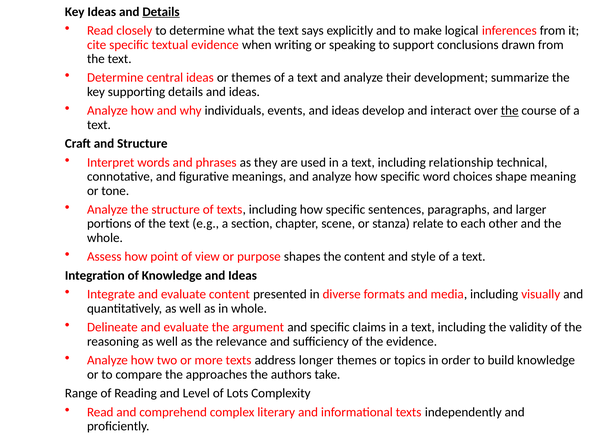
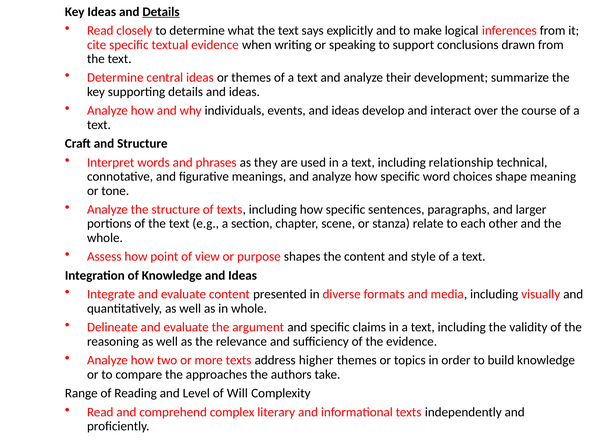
the underline: present -> none (510, 111)
longer: longer -> higher (316, 361)
Lots: Lots -> Will (237, 394)
